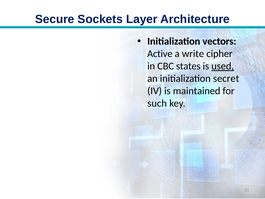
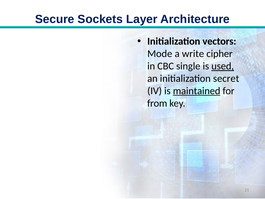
Active: Active -> Mode (160, 54)
states: states -> single (188, 66)
maintained underline: none -> present (197, 91)
such: such -> from (157, 103)
